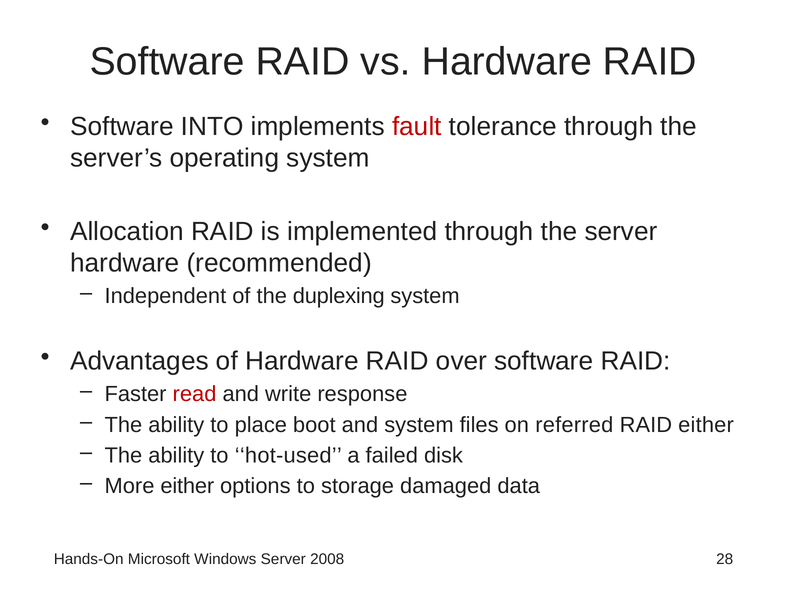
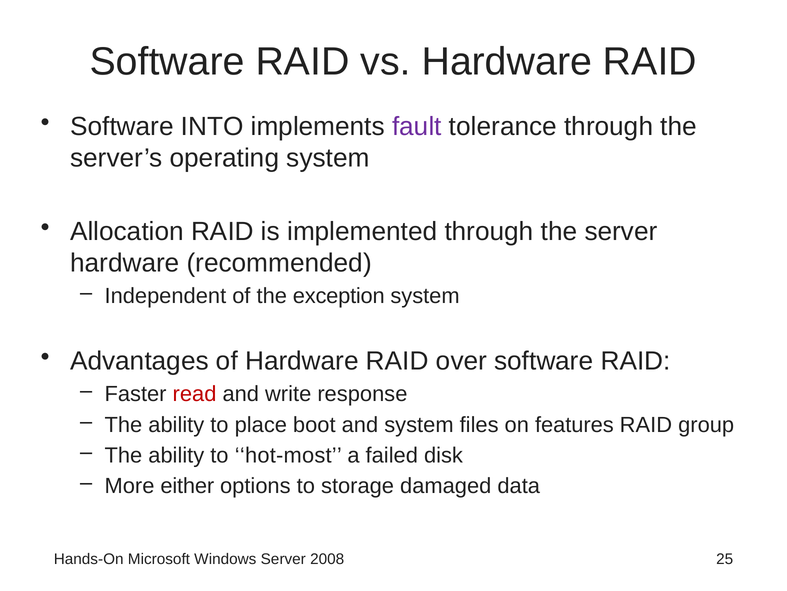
fault colour: red -> purple (417, 126)
duplexing: duplexing -> exception (339, 296)
referred: referred -> features (574, 424)
RAID either: either -> group (706, 424)
hot-used: hot-used -> hot-most (288, 455)
28: 28 -> 25 (725, 559)
